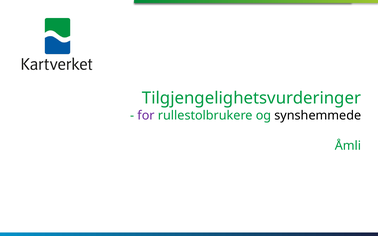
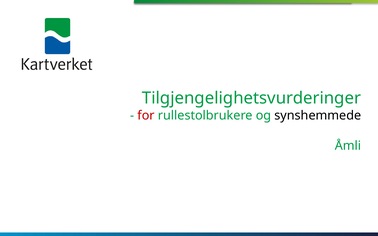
for colour: purple -> red (146, 116)
